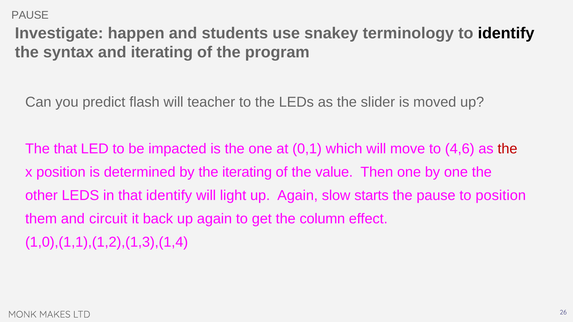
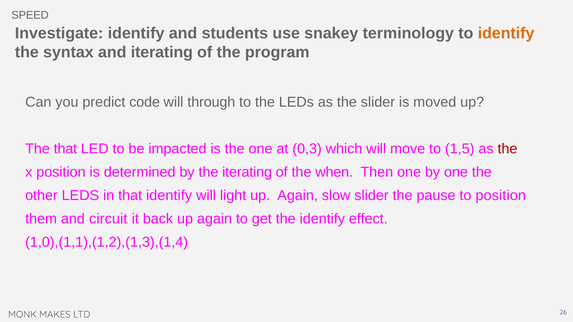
PAUSE: PAUSE -> SPEED (30, 15)
Investigate happen: happen -> identify (136, 33)
identify colour: black -> orange (506, 33)
flash: flash -> code (145, 102)
teacher: teacher -> through (211, 102)
0,1: 0,1 -> 0,3 (307, 149)
4,6: 4,6 -> 1,5 (460, 149)
value: value -> when (334, 172)
slow starts: starts -> slider (371, 196)
the column: column -> identify (322, 219)
